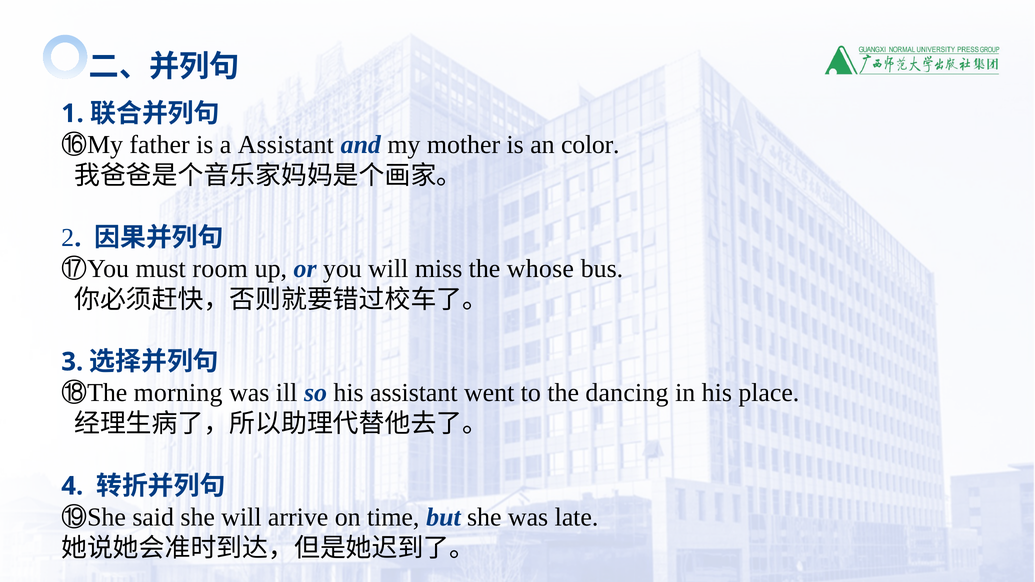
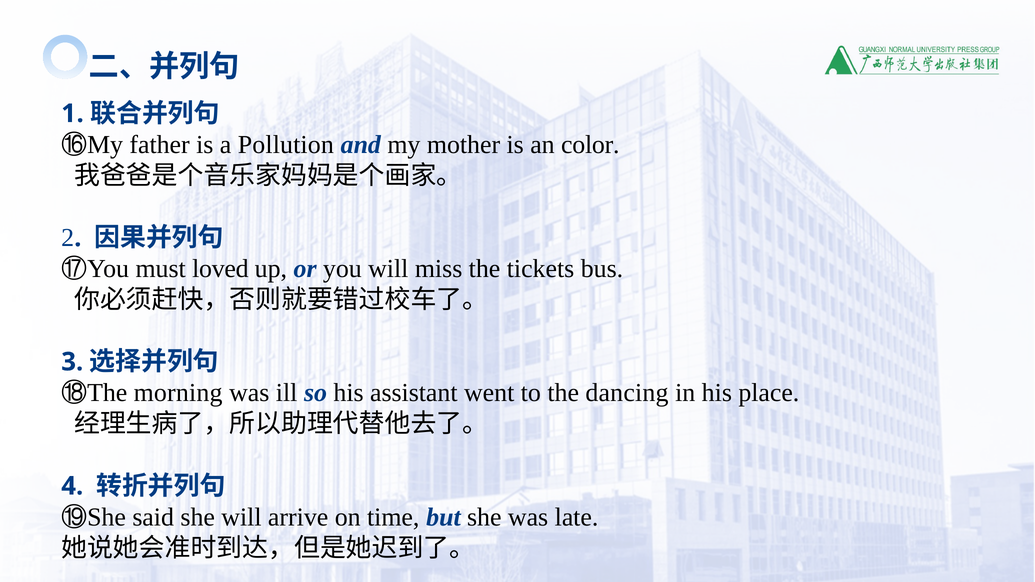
a Assistant: Assistant -> Pollution (286, 145)
room: room -> loved (220, 269)
whose: whose -> tickets (541, 269)
